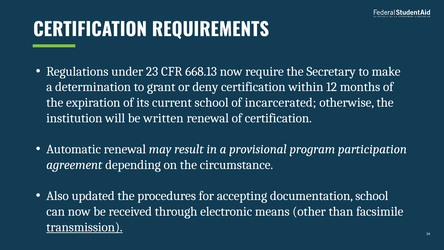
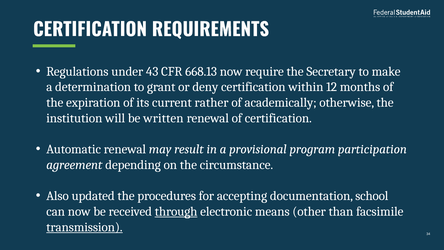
23: 23 -> 43 (152, 71)
current school: school -> rather (212, 102)
incarcerated: incarcerated -> academically (281, 102)
through underline: none -> present (176, 211)
